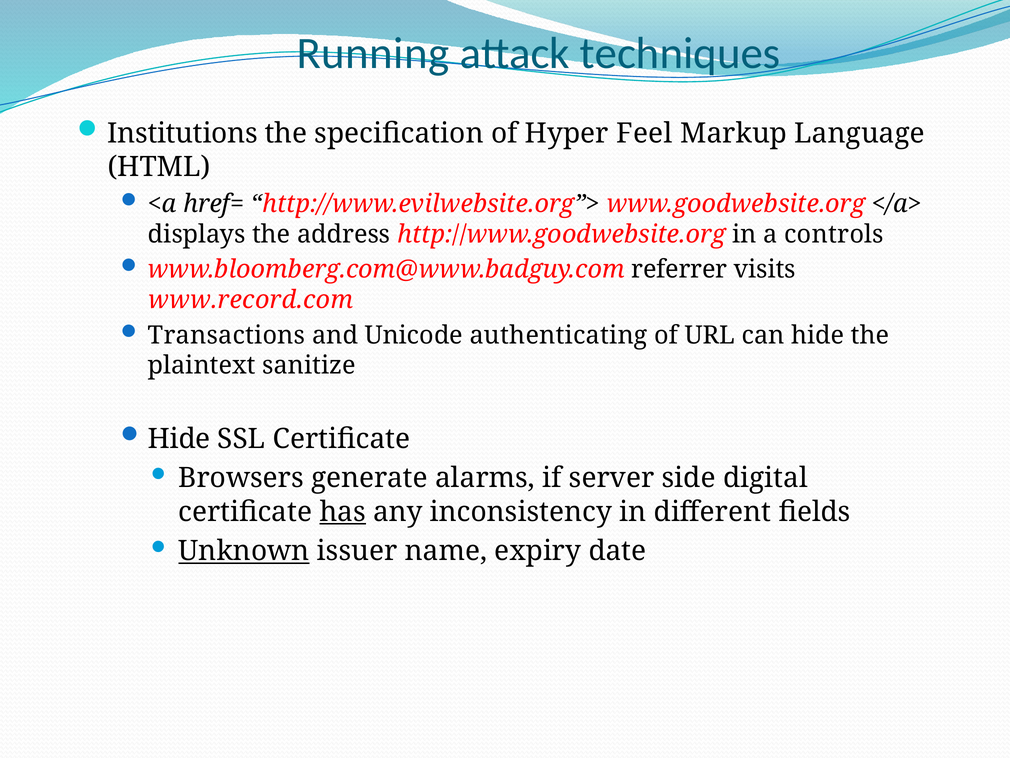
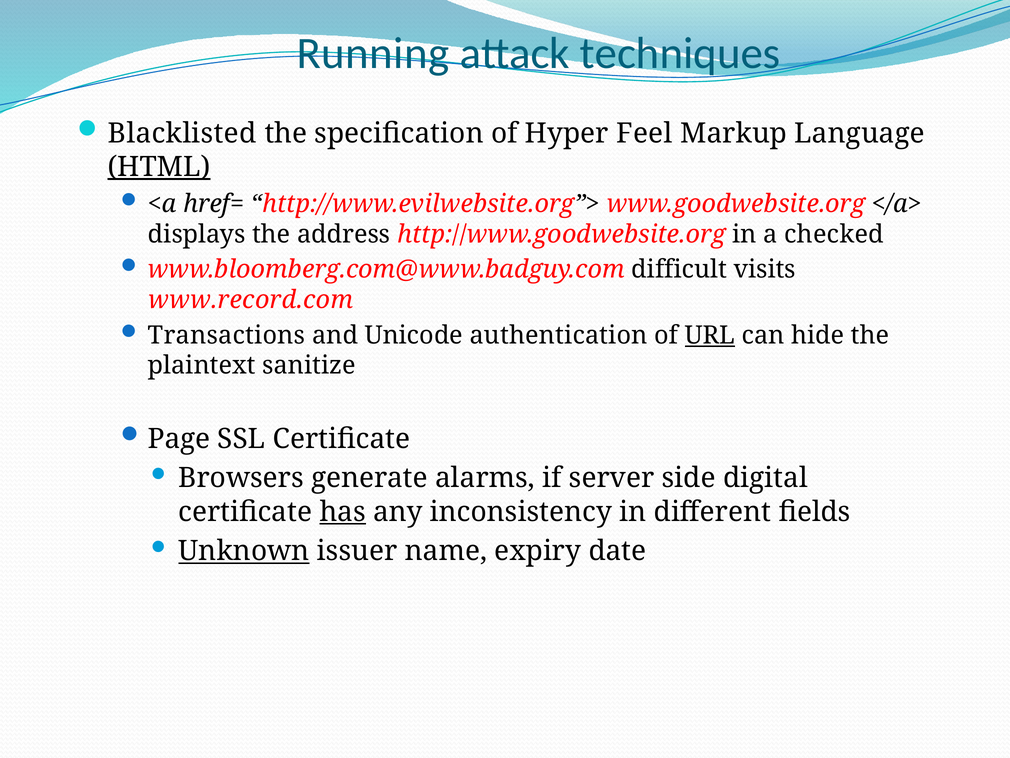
Institutions: Institutions -> Blacklisted (182, 133)
HTML underline: none -> present (159, 167)
controls: controls -> checked (834, 234)
referrer: referrer -> difficult (679, 269)
authenticating: authenticating -> authentication (559, 335)
URL underline: none -> present (710, 335)
Hide: Hide -> Page (179, 438)
